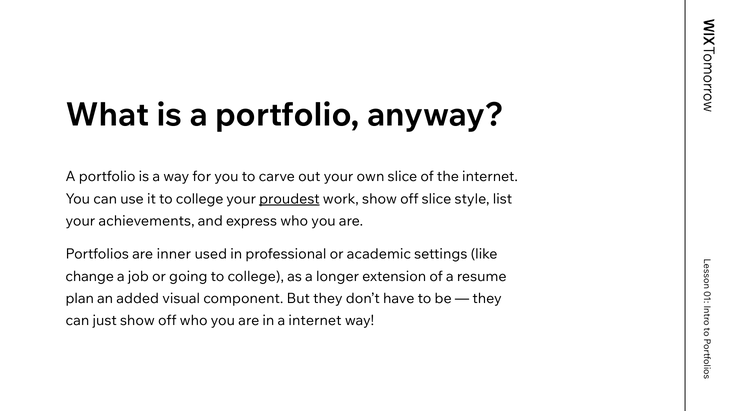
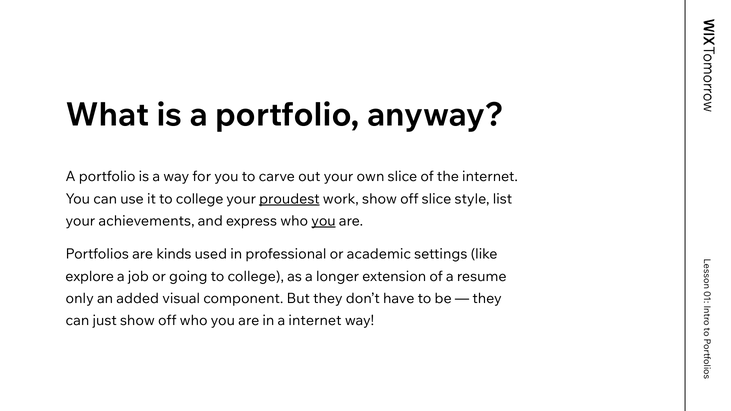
you underline: none -> present (324, 221)
inner: inner -> kinds (174, 254)
change: change -> explore (90, 277)
plan: plan -> only (80, 299)
